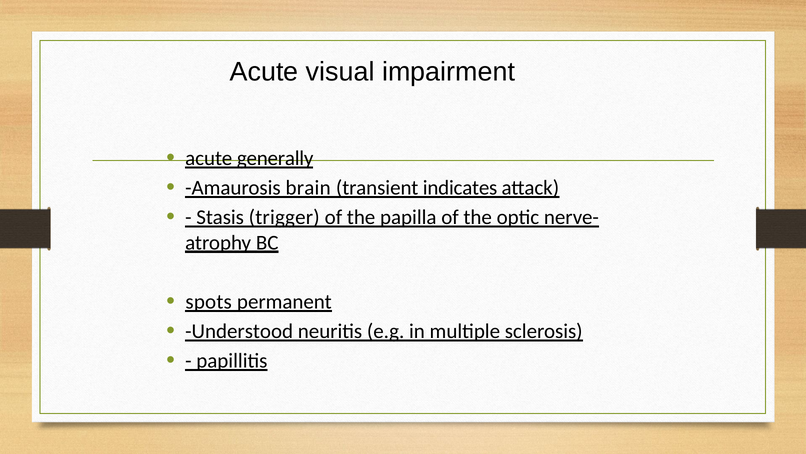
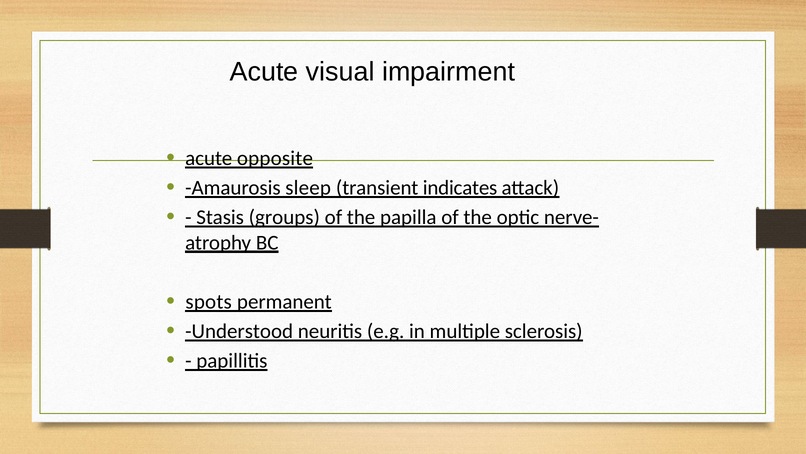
generally: generally -> opposite (275, 158)
brain: brain -> sleep (308, 188)
trigger: trigger -> groups (284, 217)
